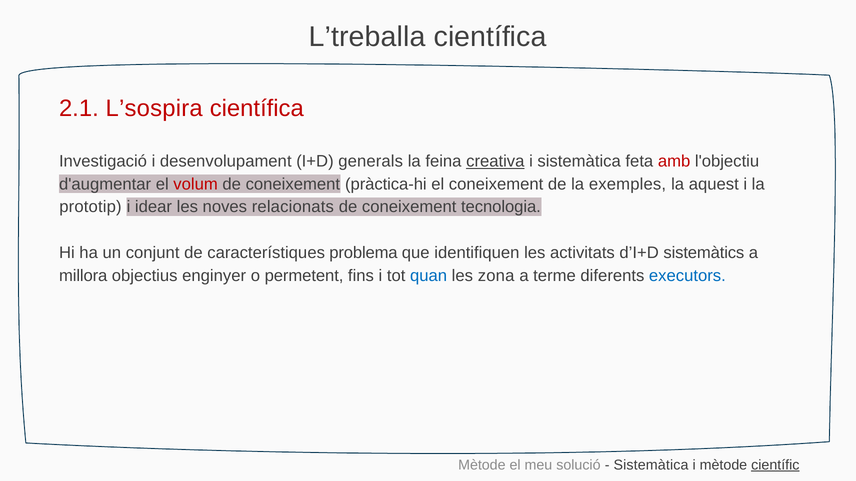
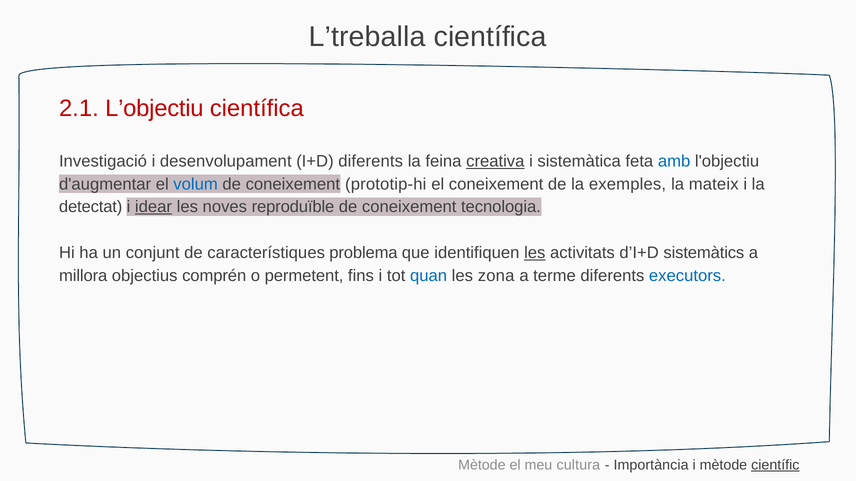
L’sospira: L’sospira -> L’objectiu (154, 109)
I+D generals: generals -> diferents (371, 161)
amb colour: red -> blue (674, 161)
volum colour: red -> blue (196, 184)
pràctica-hi: pràctica-hi -> prototip-hi (386, 184)
aquest: aquest -> mateix (714, 184)
prototip: prototip -> detectat (91, 207)
idear underline: none -> present (153, 207)
relacionats: relacionats -> reproduïble (293, 207)
les underline: none -> present (535, 253)
enginyer: enginyer -> comprén (214, 276)
solució: solució -> cultura (578, 465)
Sistemàtica: Sistemàtica -> Importància (651, 465)
